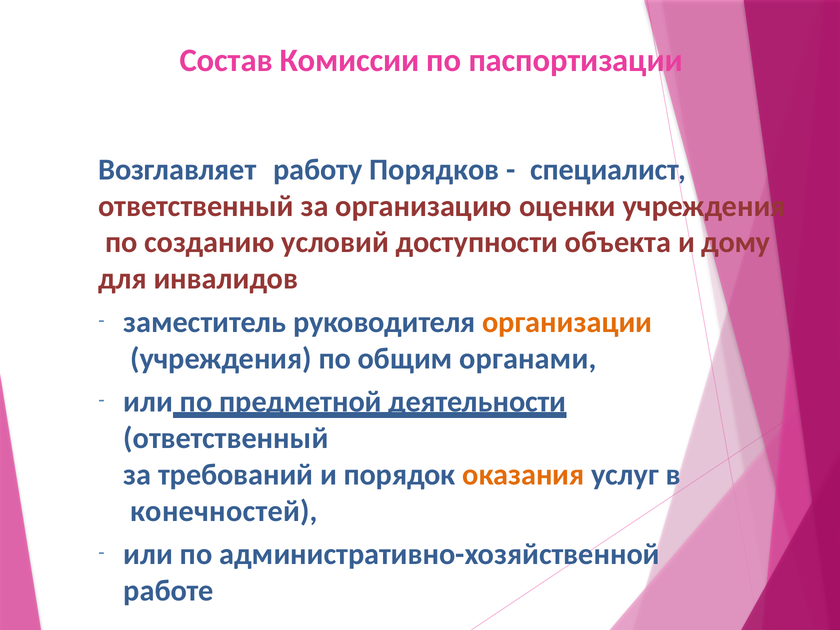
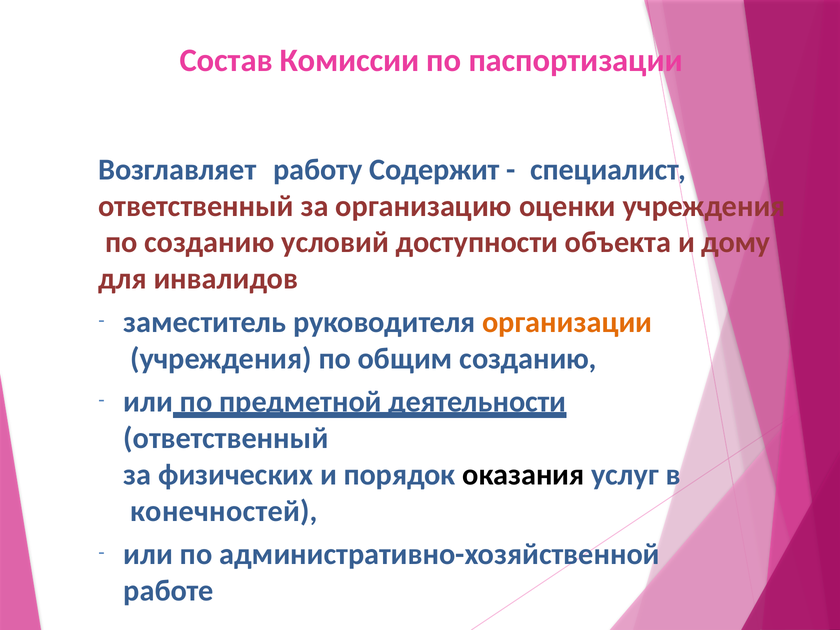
Порядков: Порядков -> Содержит (435, 170)
общим органами: органами -> созданию (528, 359)
требований: требований -> физических (236, 475)
оказания colour: orange -> black (523, 475)
